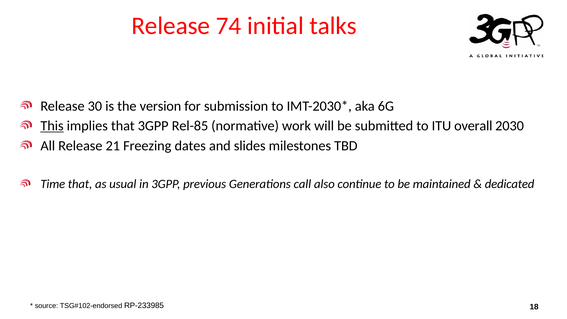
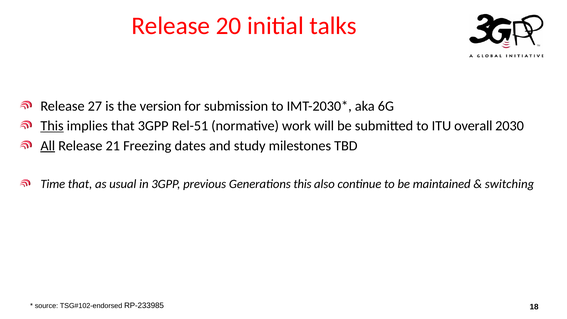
74: 74 -> 20 (229, 26)
30: 30 -> 27 (95, 106)
Rel-85: Rel-85 -> Rel-51 (190, 126)
All underline: none -> present (48, 146)
slides: slides -> study (250, 146)
Generations call: call -> this (302, 184)
dedicated: dedicated -> switching (510, 184)
